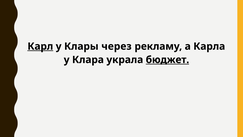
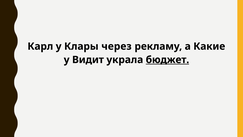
Карл underline: present -> none (40, 46)
Карла: Карла -> Какие (209, 46)
Клара: Клара -> Видит (88, 60)
